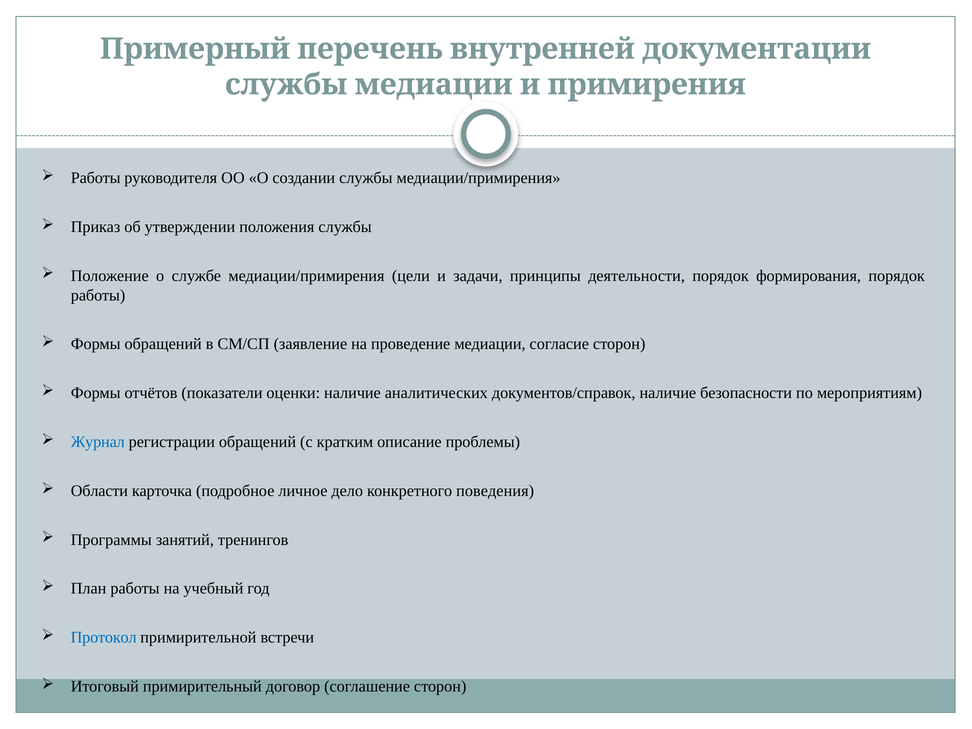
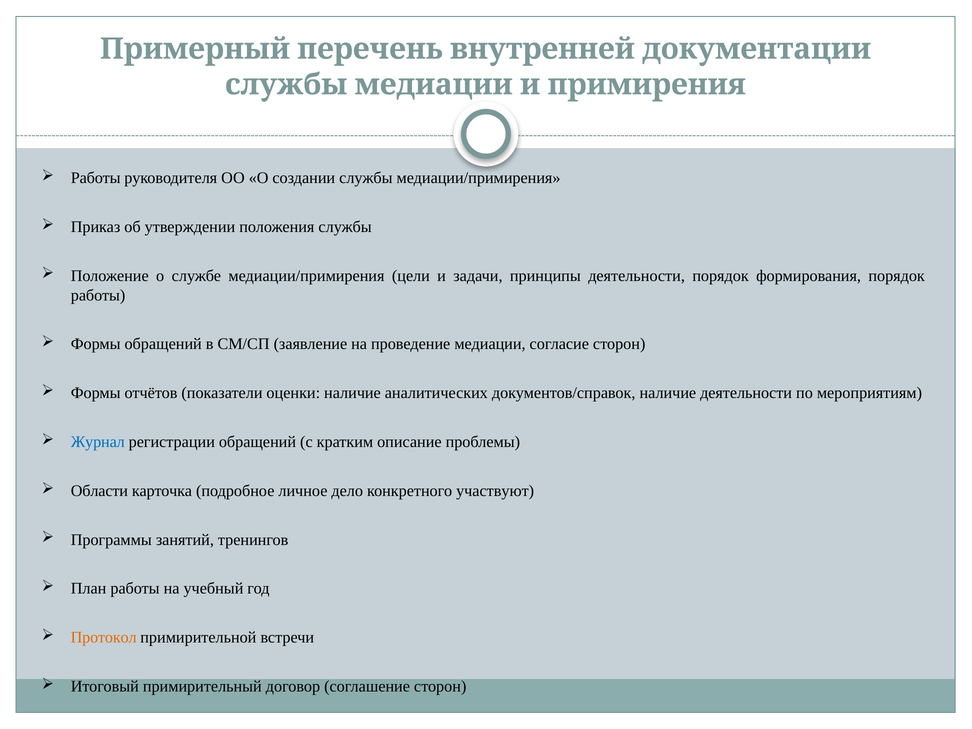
наличие безопасности: безопасности -> деятельности (746, 393)
поведения: поведения -> участвуют (495, 491)
Протокол colour: blue -> orange (104, 638)
